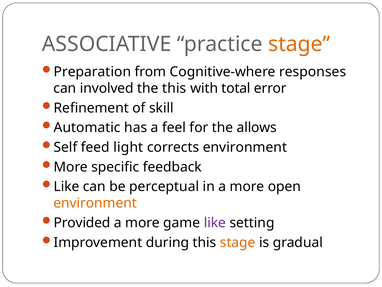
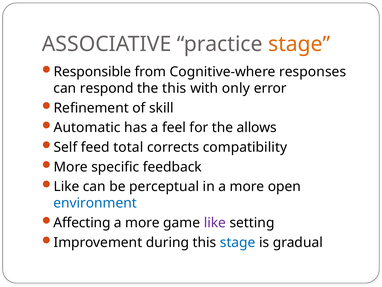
Preparation: Preparation -> Responsible (92, 72)
involved: involved -> respond (107, 88)
total: total -> only (236, 88)
light: light -> total (128, 147)
corrects environment: environment -> compatibility (245, 147)
environment colour: orange -> blue (95, 203)
Provided: Provided -> Affecting (82, 222)
stage colour: orange -> blue (238, 242)
